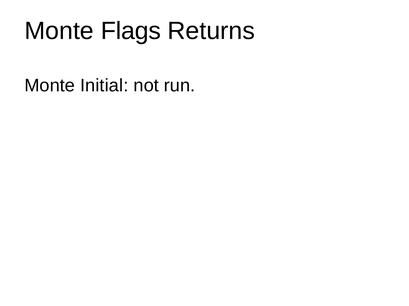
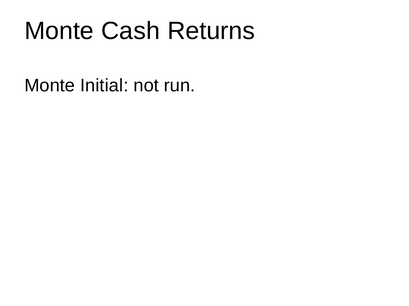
Flags: Flags -> Cash (131, 31)
